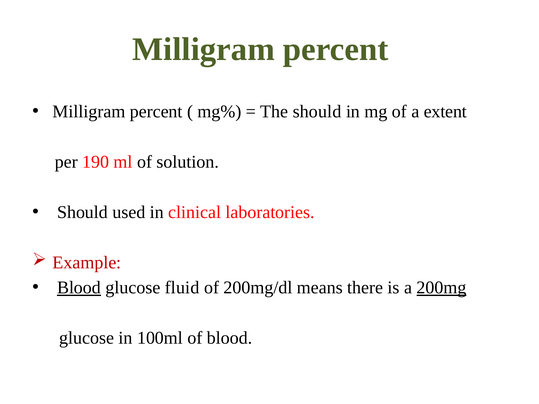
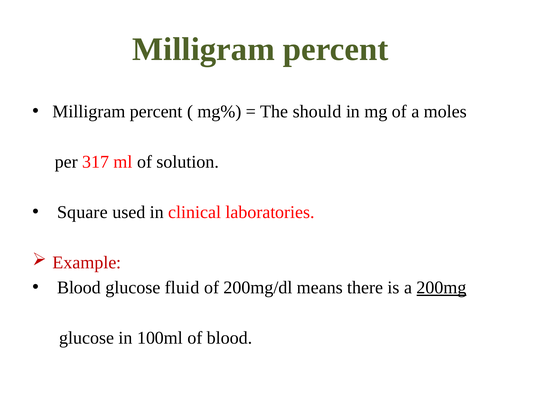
extent: extent -> moles (445, 112)
190: 190 -> 317 (96, 162)
Should: Should -> Square (82, 212)
Blood underline: present -> none (79, 288)
